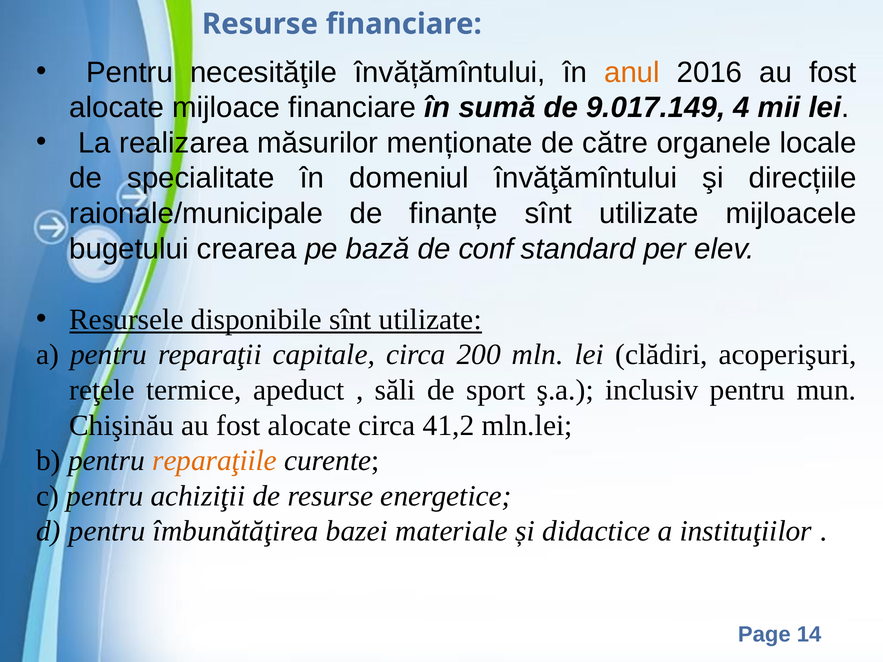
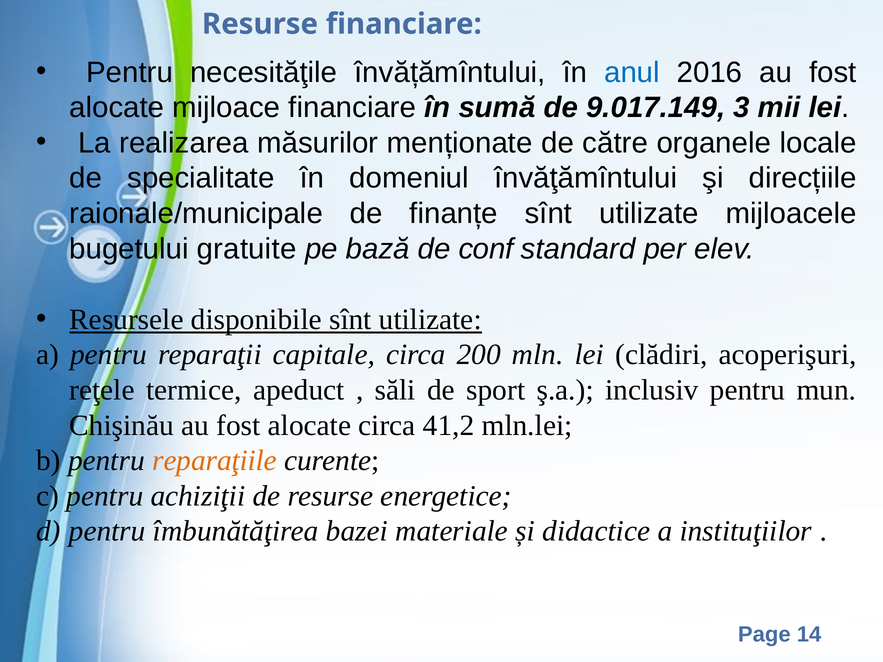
anul colour: orange -> blue (632, 72)
4: 4 -> 3 (742, 108)
crearea: crearea -> gratuite (247, 249)
